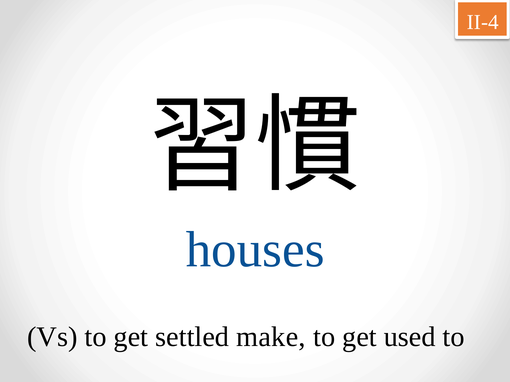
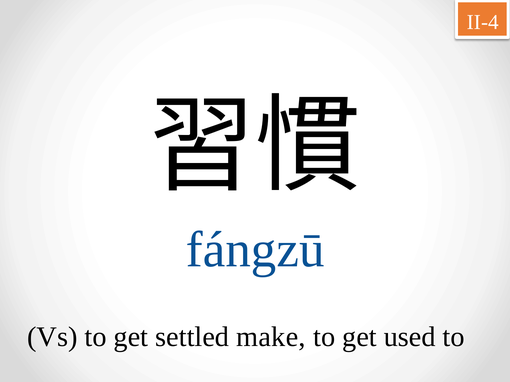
houses: houses -> fángzū (255, 250)
